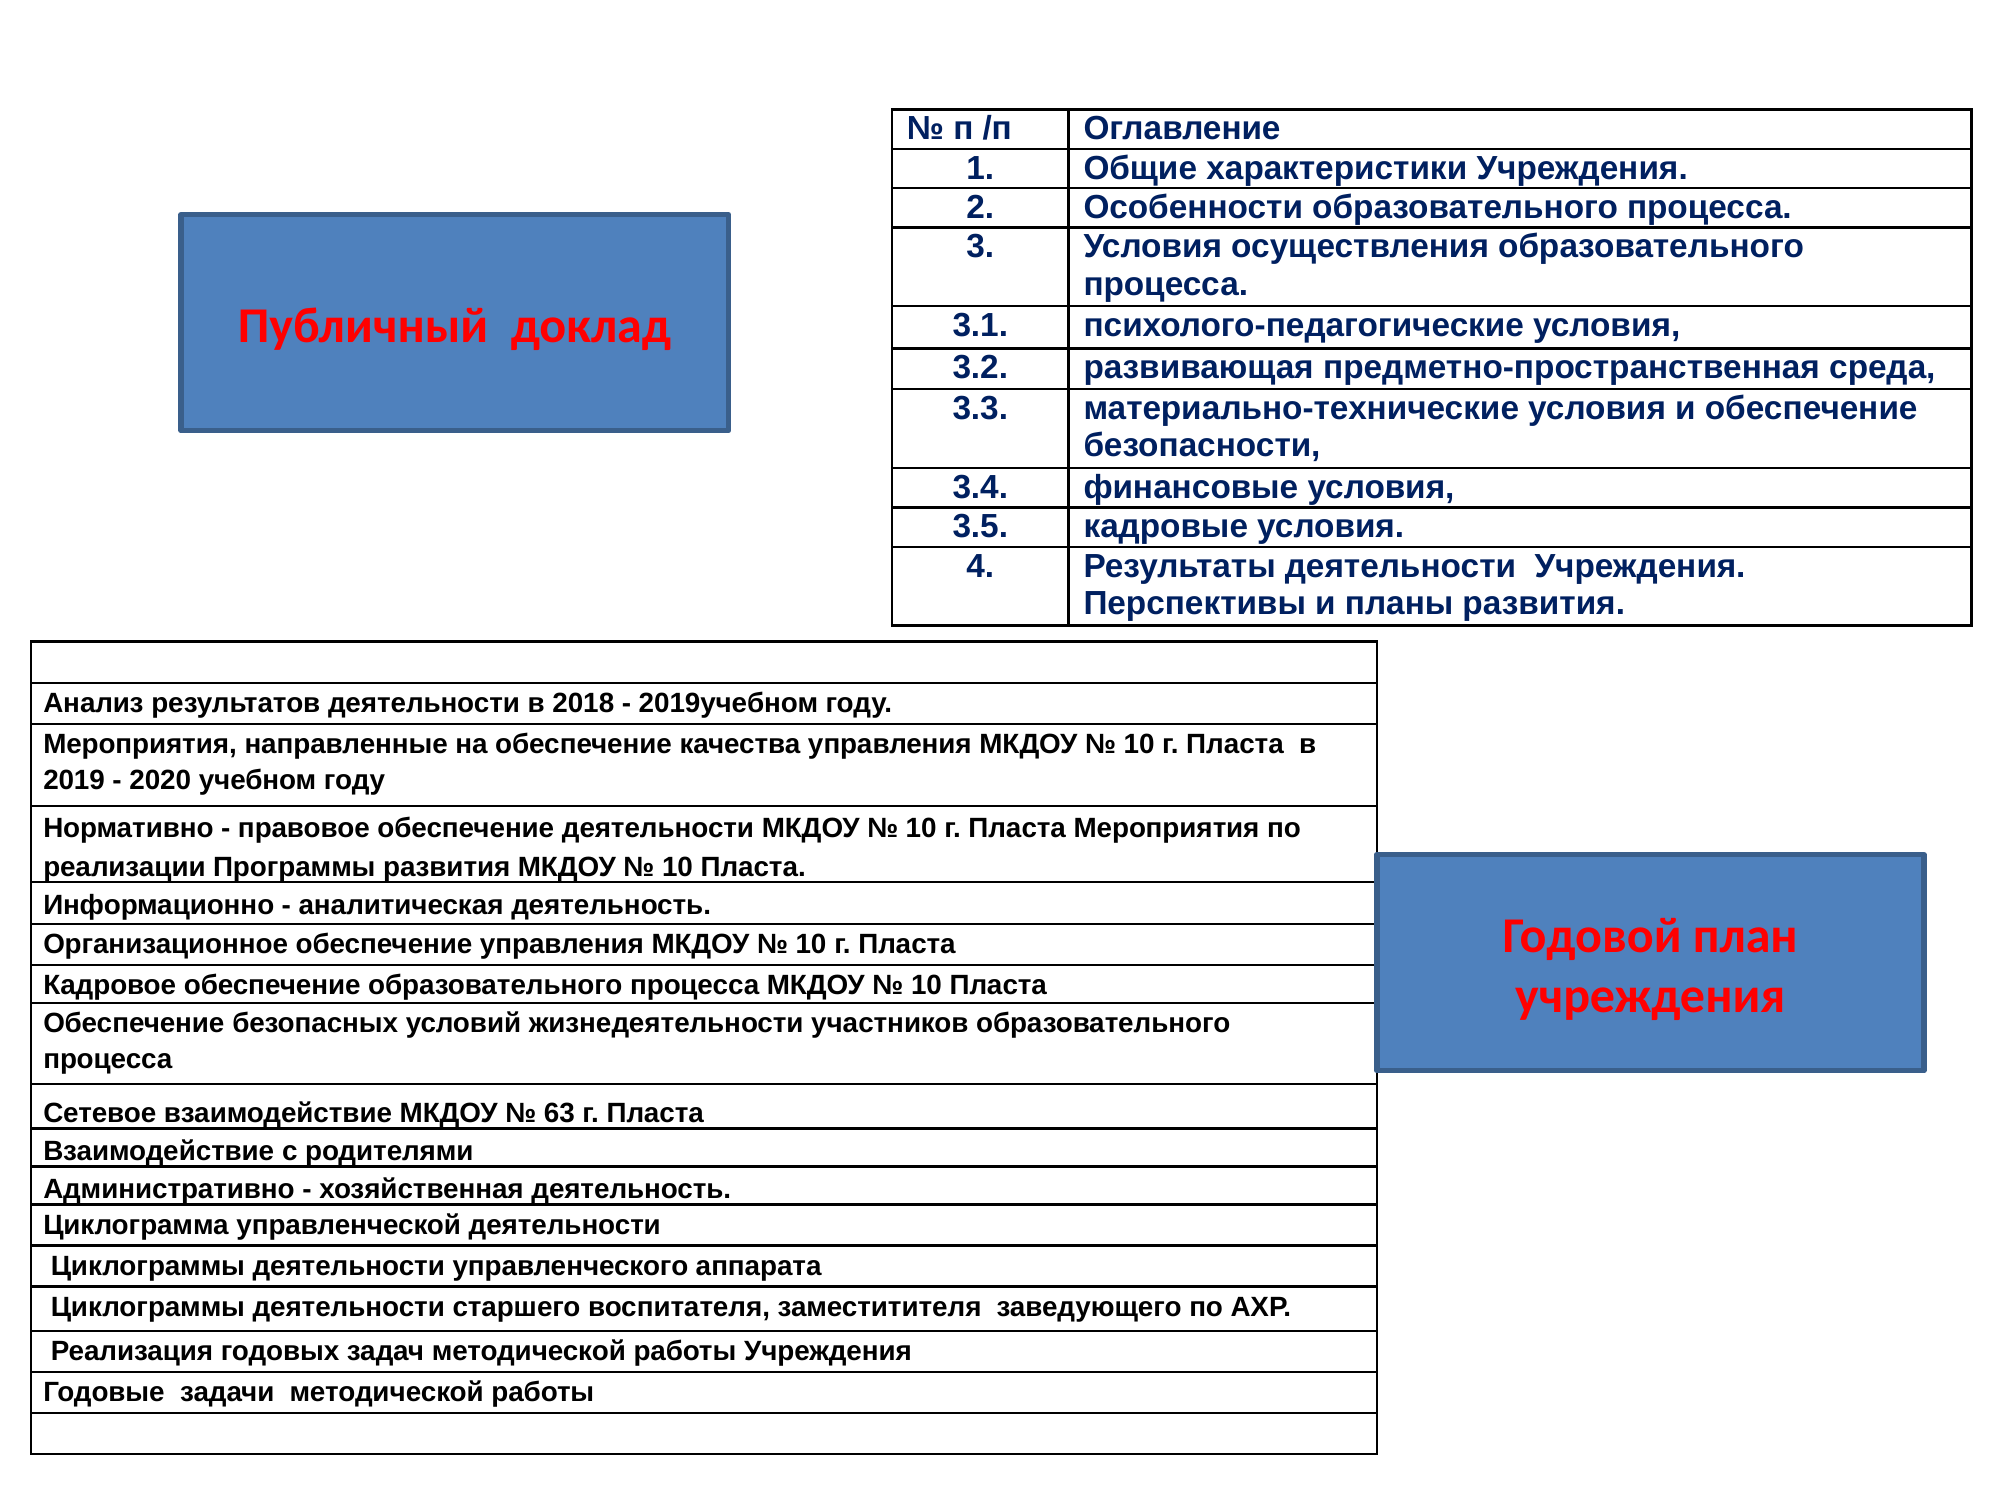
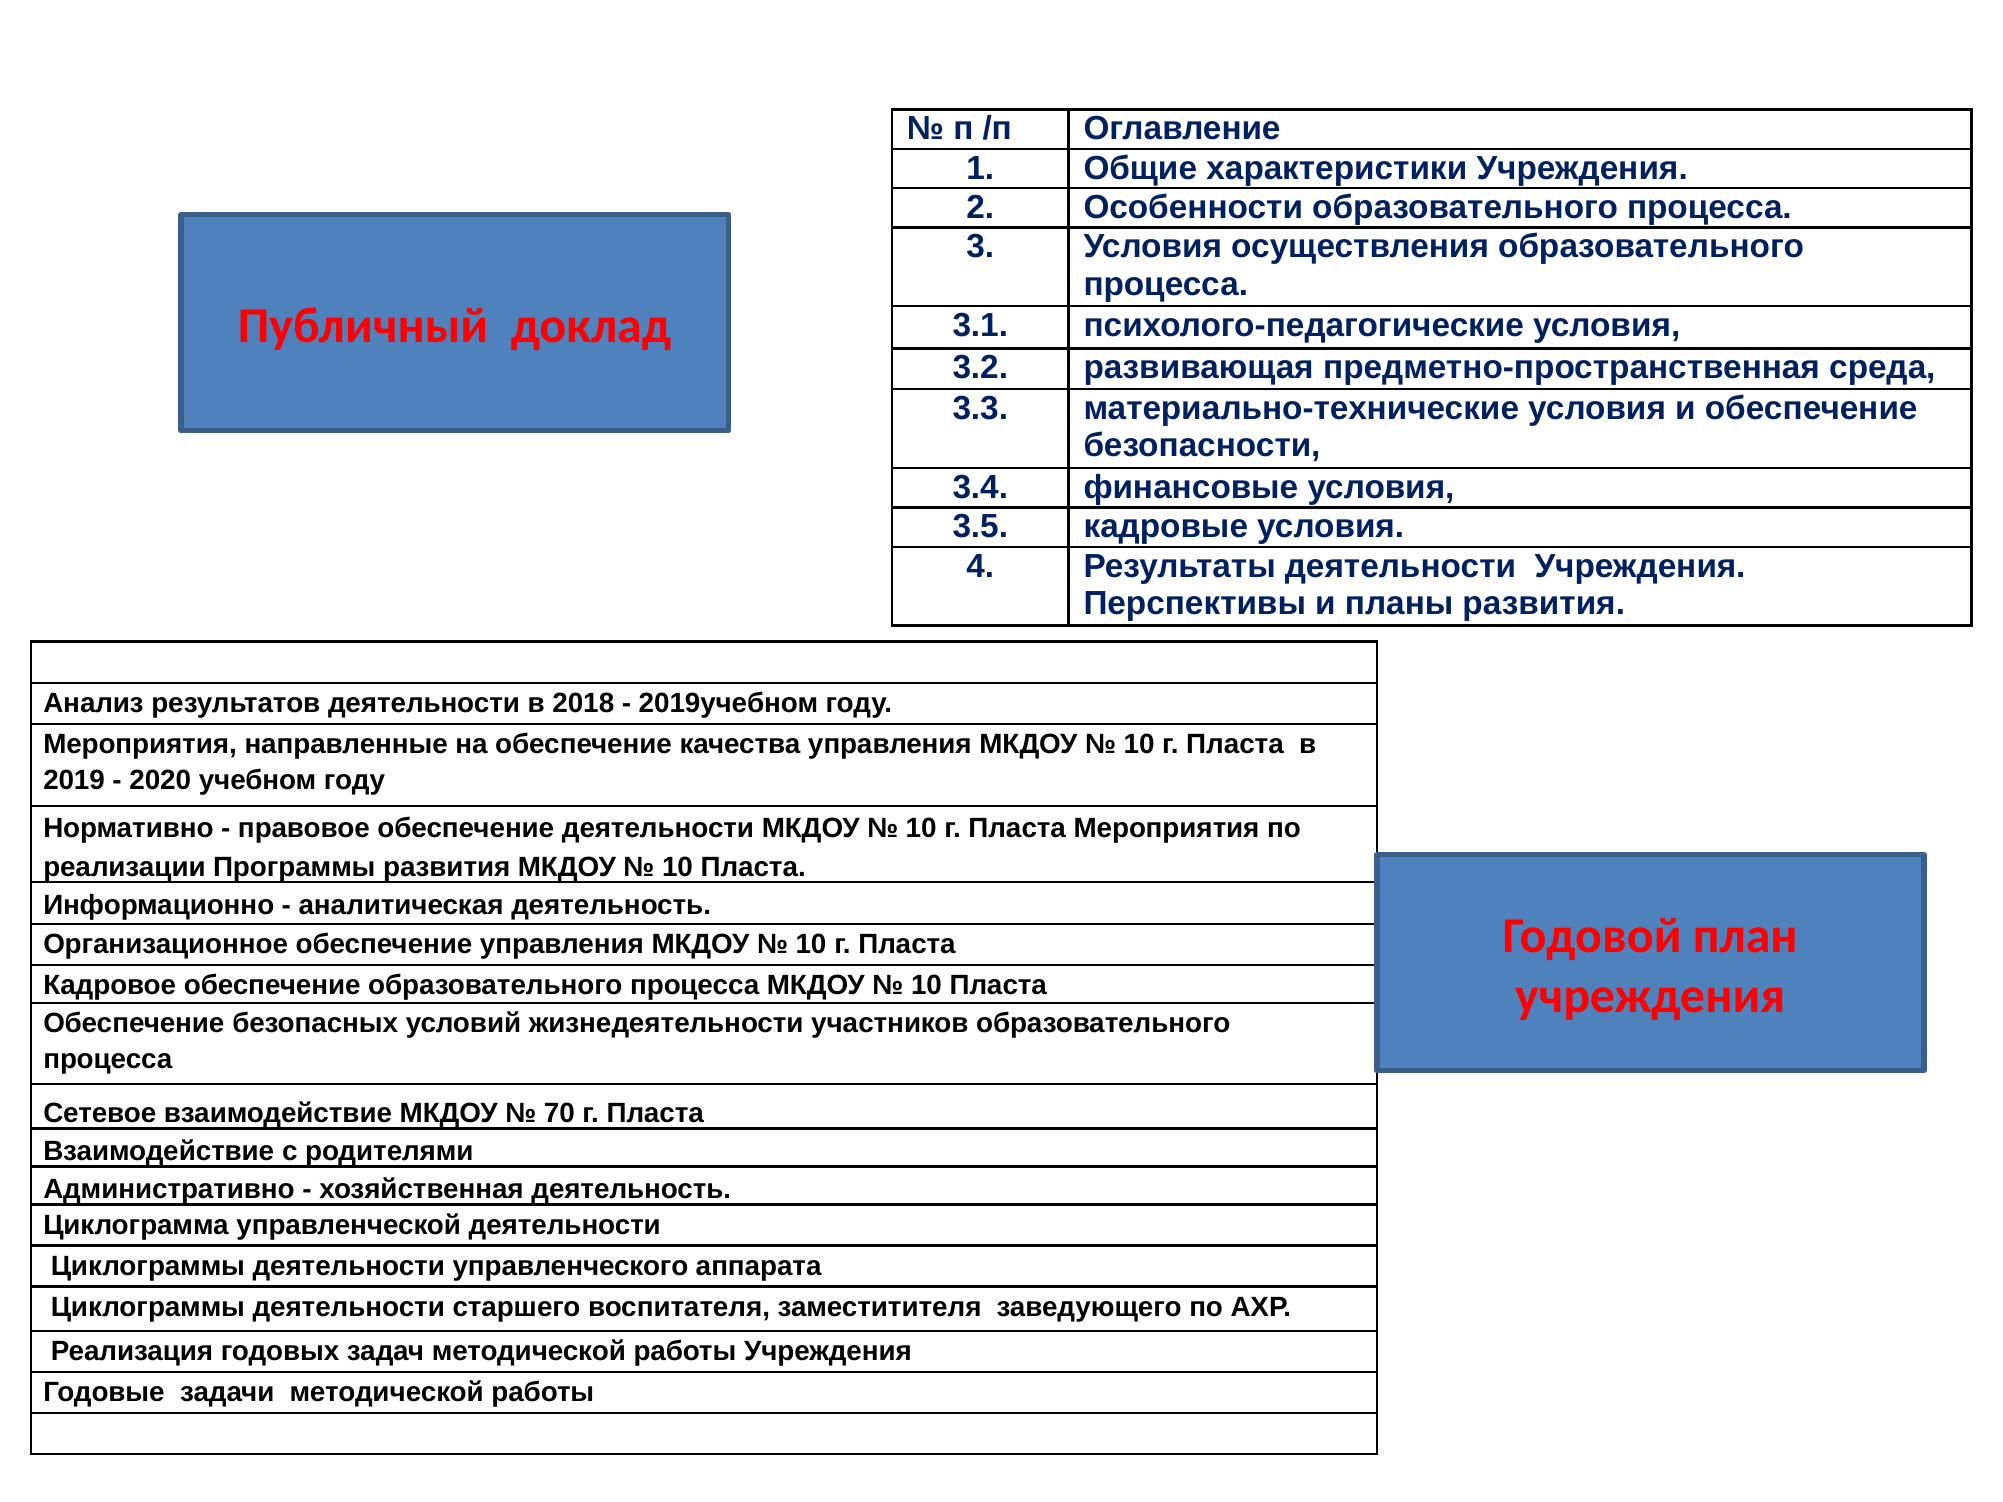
63: 63 -> 70 (559, 1113)
